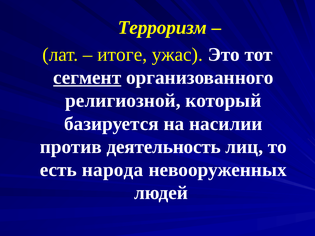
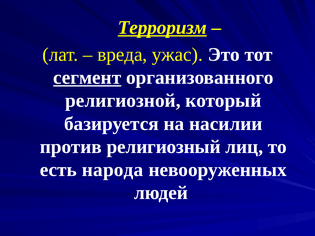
Терроризм underline: none -> present (162, 28)
итоге: итоге -> вреда (122, 55)
деятельность: деятельность -> религиозный (164, 147)
